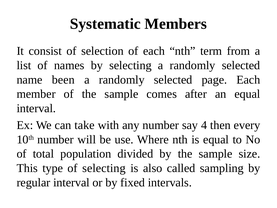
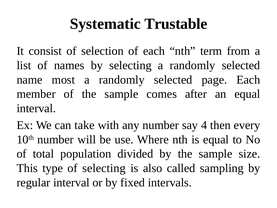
Members: Members -> Trustable (176, 24)
been: been -> most (63, 80)
